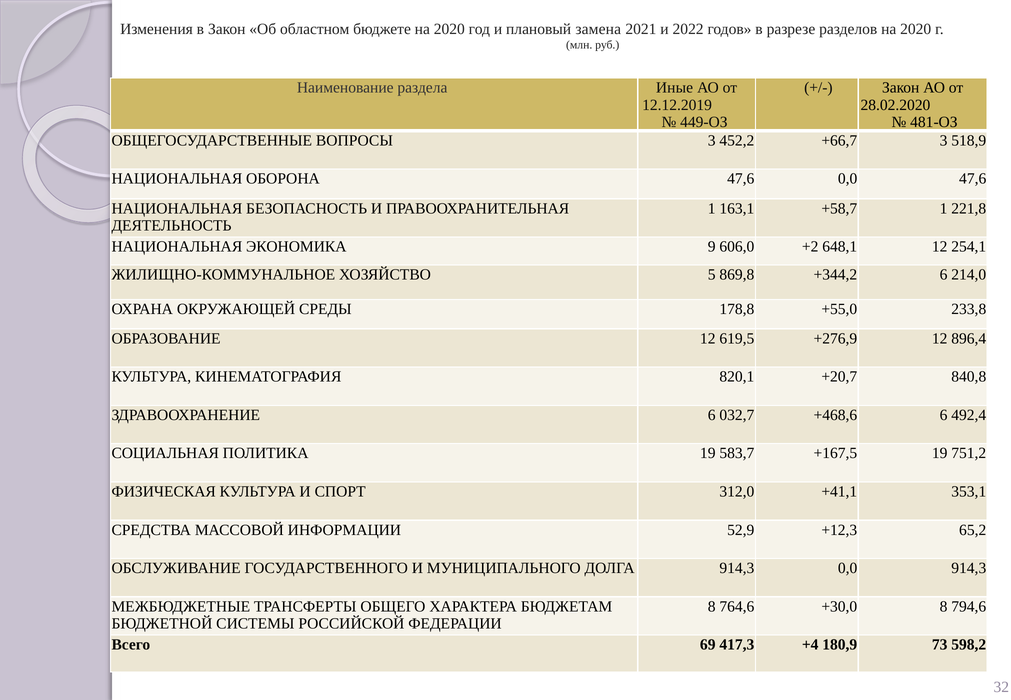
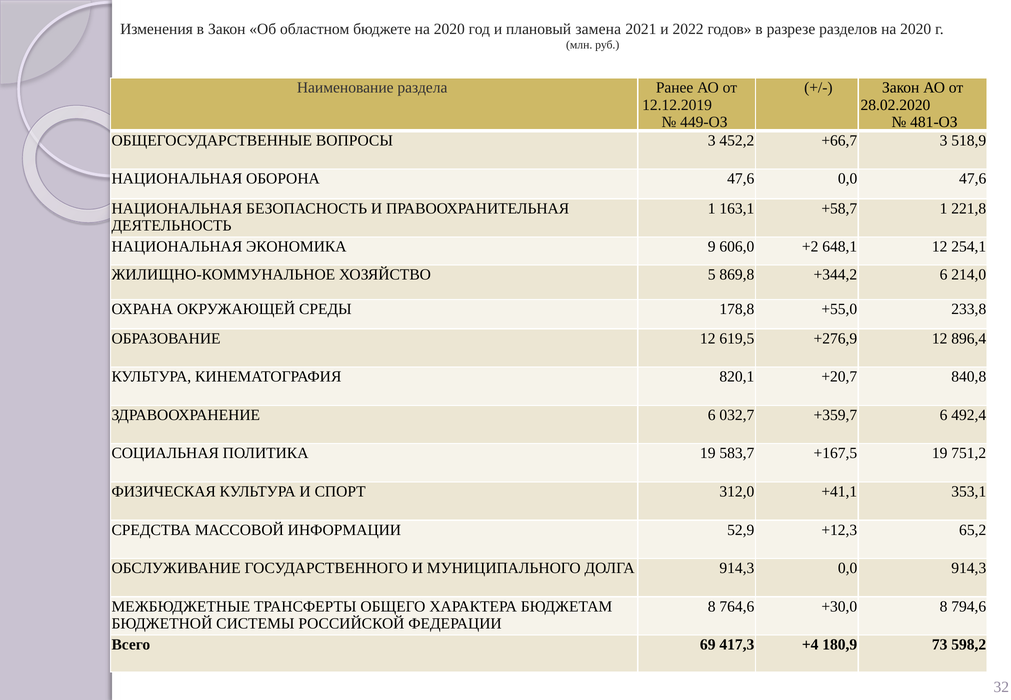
Иные: Иные -> Ранее (675, 88)
+468,6: +468,6 -> +359,7 (835, 415)
